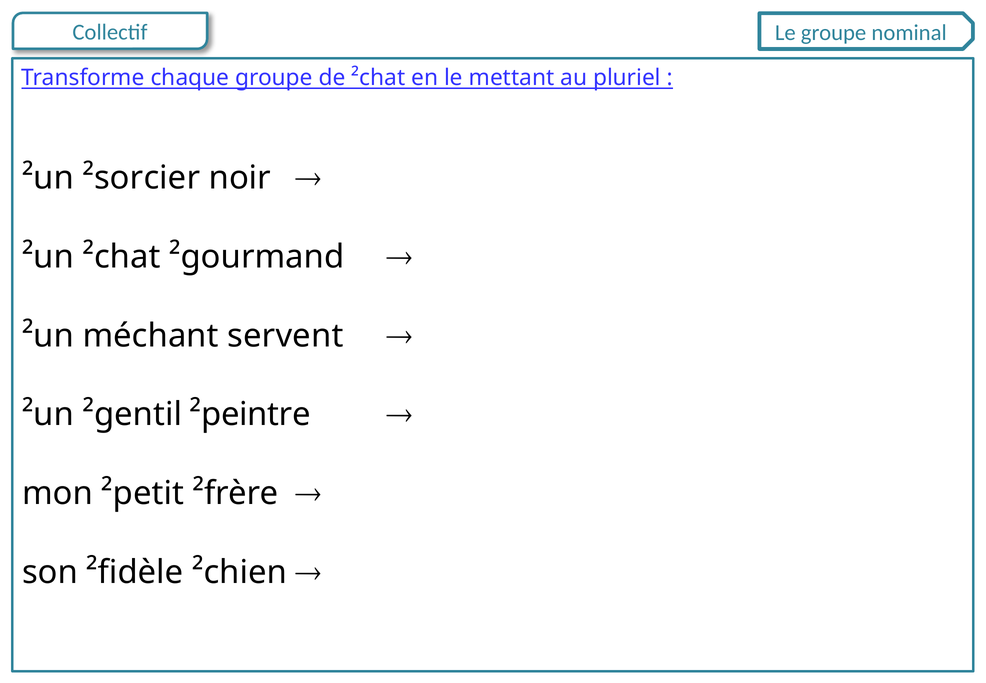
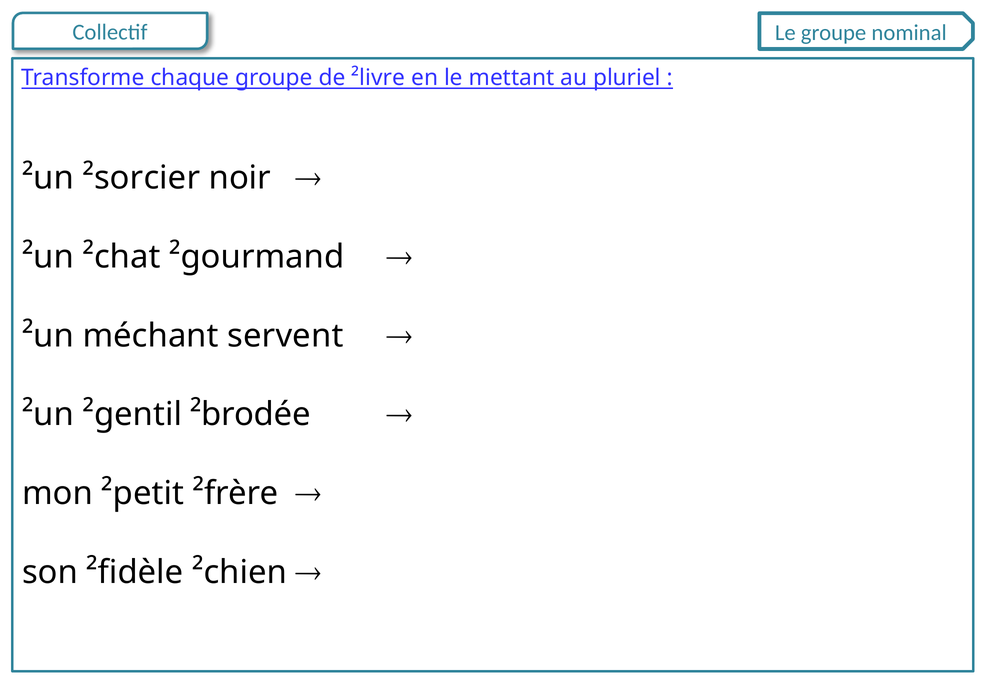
de ²chat: ²chat -> ²livre (378, 78)
²peintre: ²peintre -> ²brodée (250, 415)
